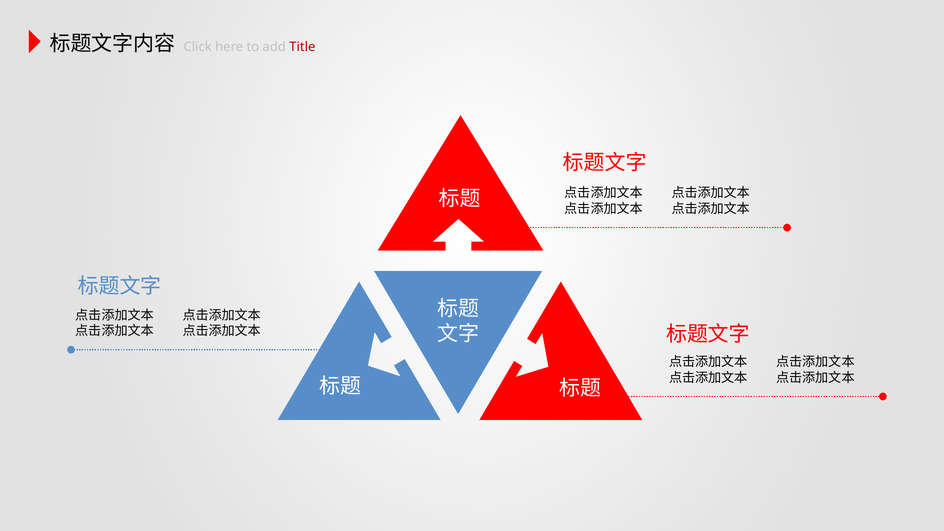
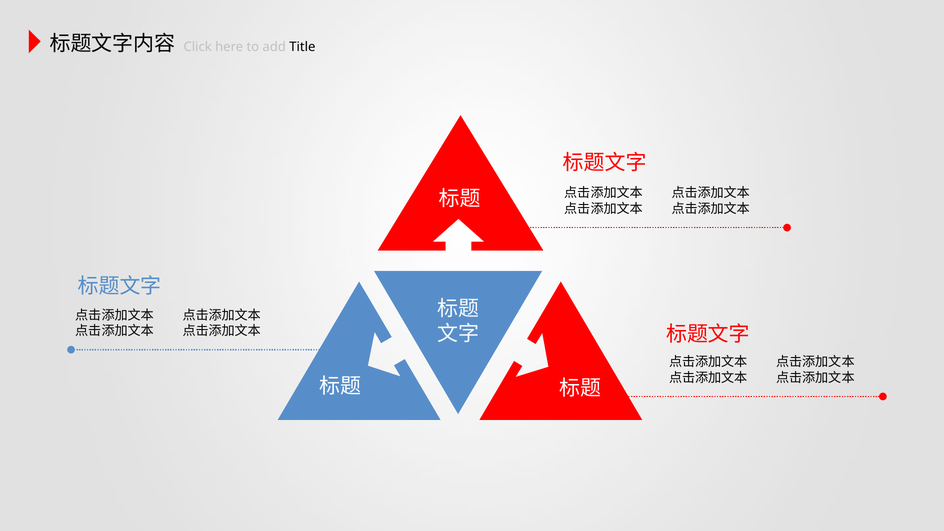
Title colour: red -> black (302, 47)
